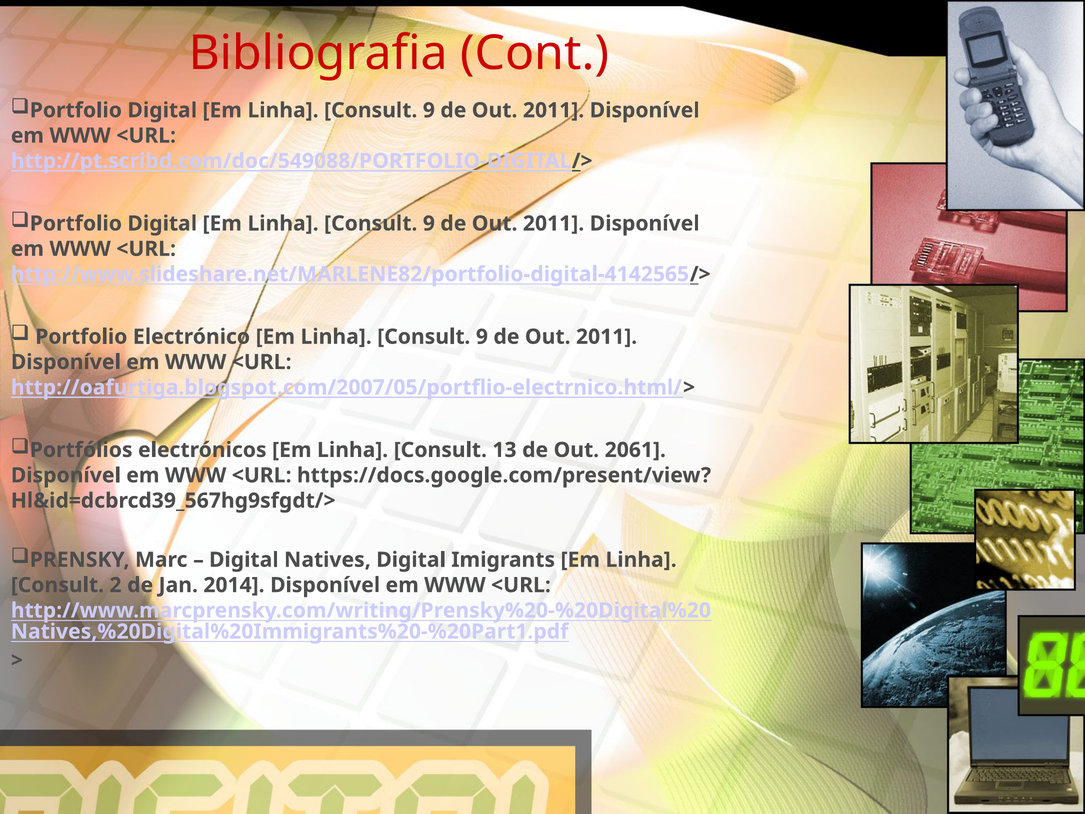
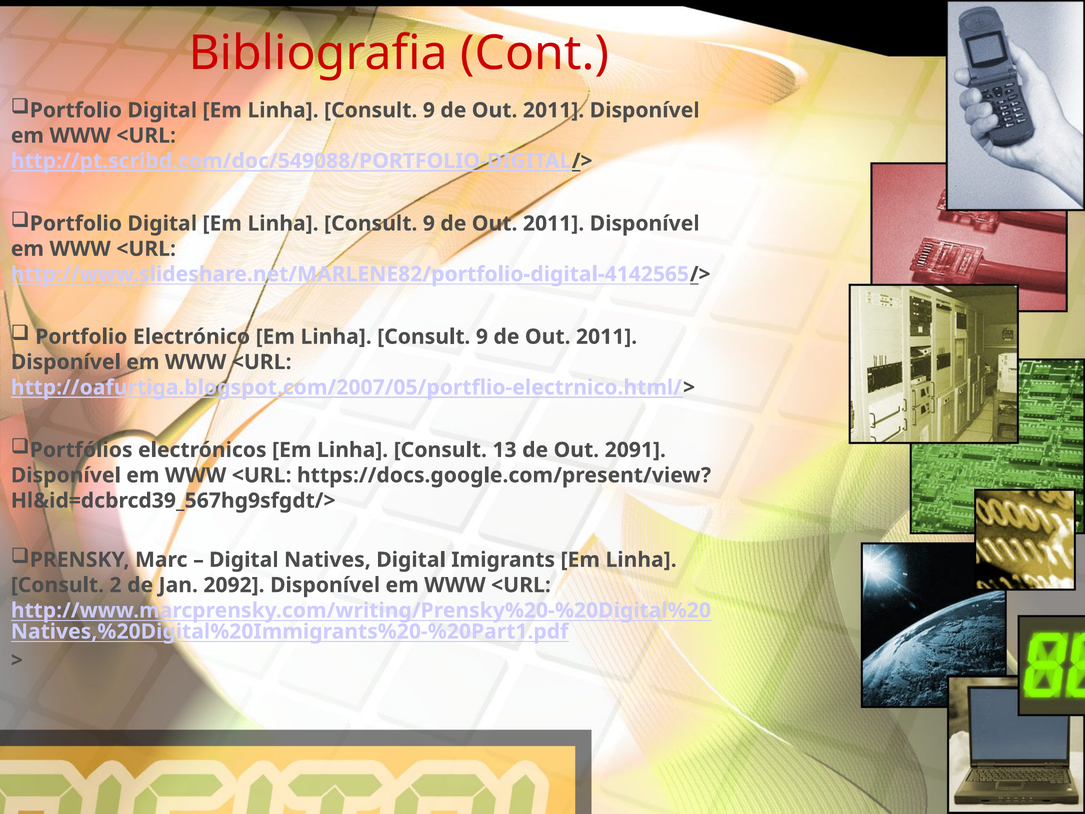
2061: 2061 -> 2091 (635, 450)
2014: 2014 -> 2092 (234, 585)
